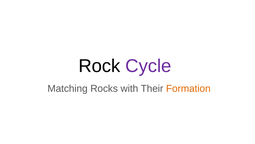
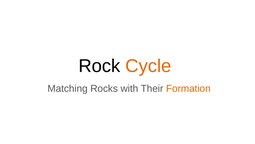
Cycle colour: purple -> orange (148, 66)
